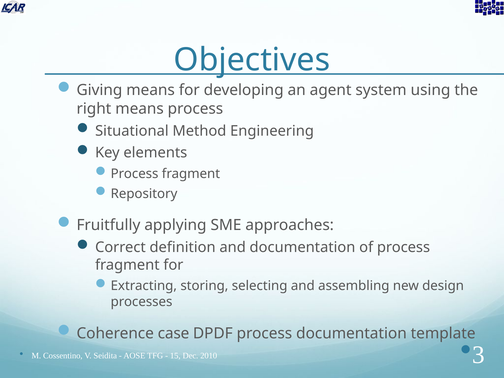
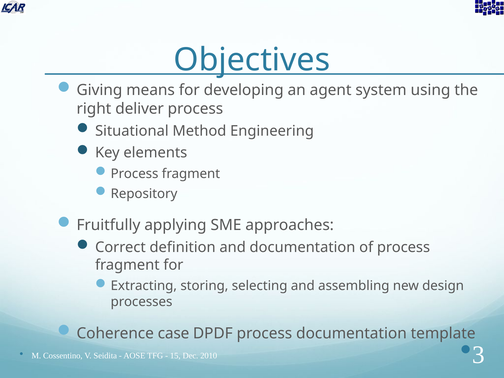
right means: means -> deliver (140, 109)
